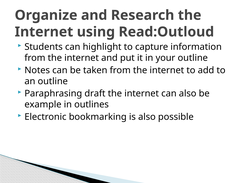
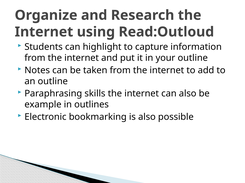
draft: draft -> skills (95, 94)
